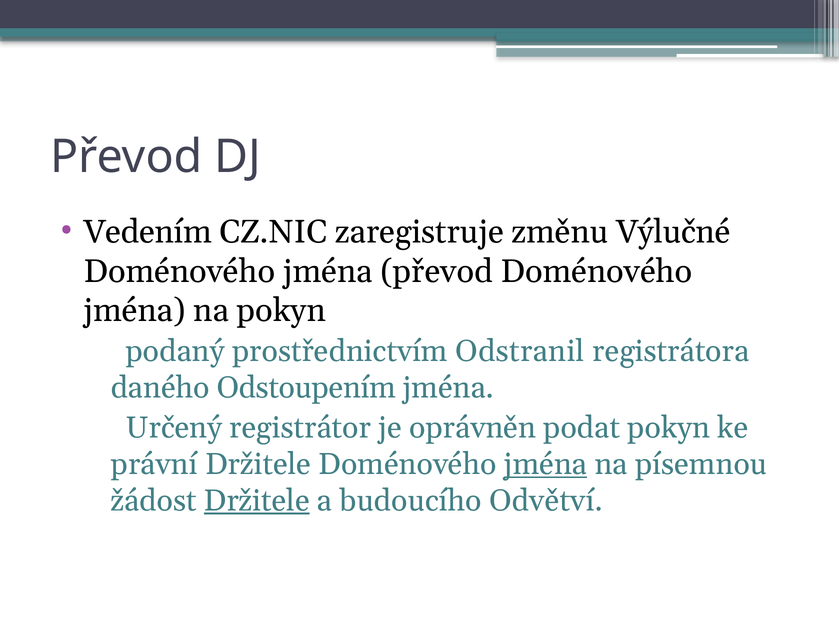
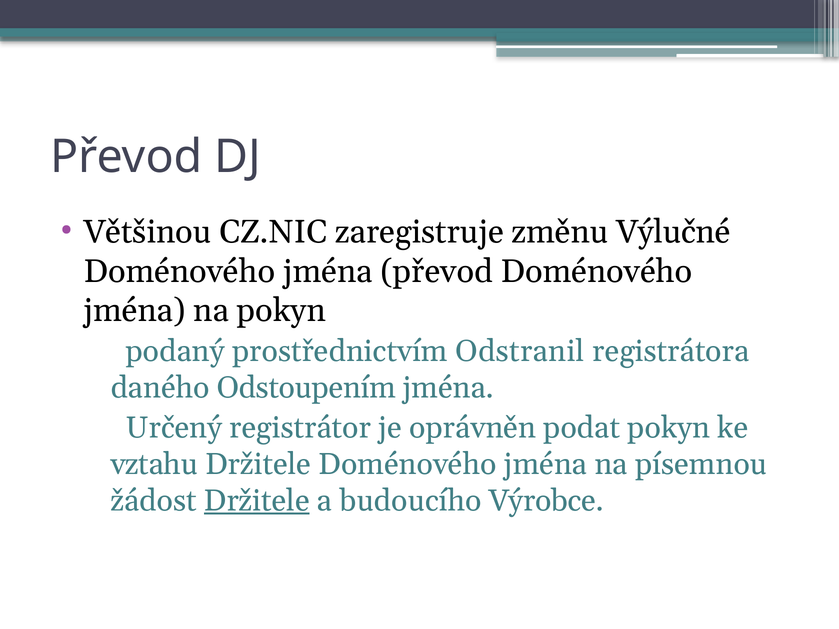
Vedením: Vedením -> Většinou (148, 232)
právní: právní -> vztahu (154, 464)
jména underline: present -> none (546, 464)
Odvětví: Odvětví -> Výrobce (546, 501)
